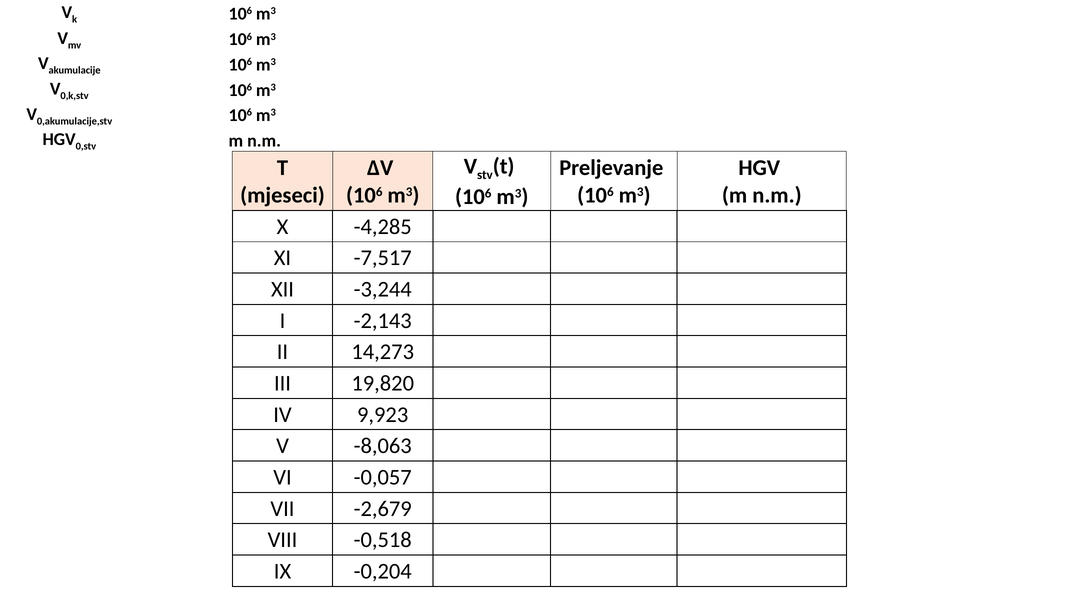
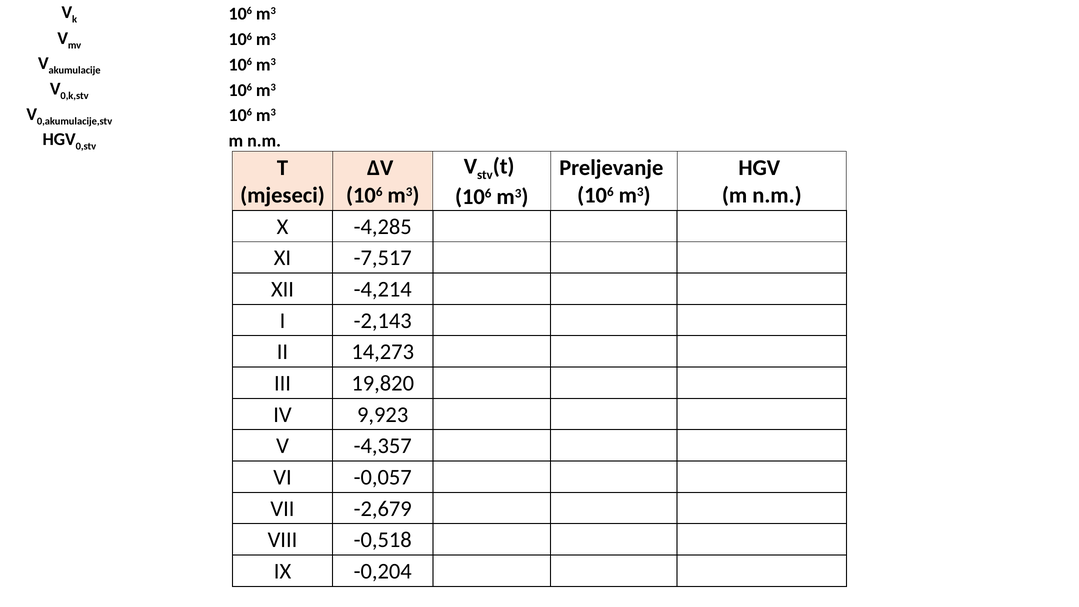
-3,244: -3,244 -> -4,214 (383, 289)
-8,063: -8,063 -> -4,357 (383, 446)
